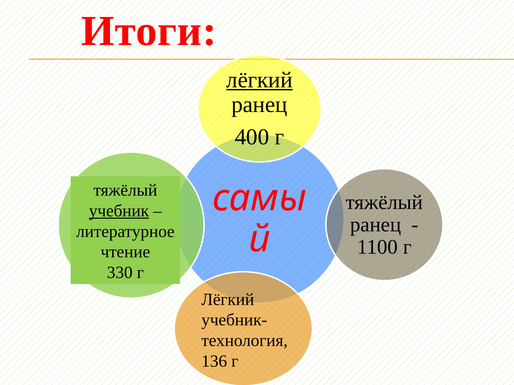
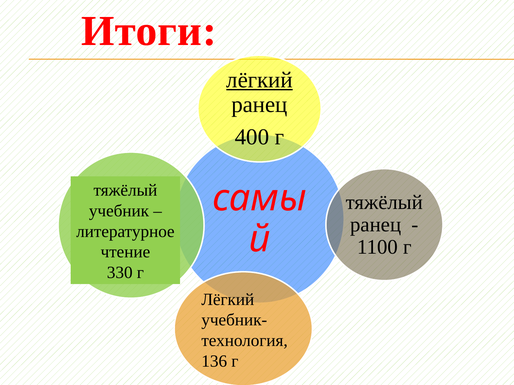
учебник underline: present -> none (119, 211)
